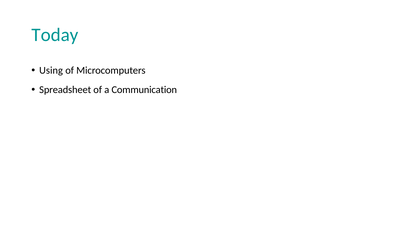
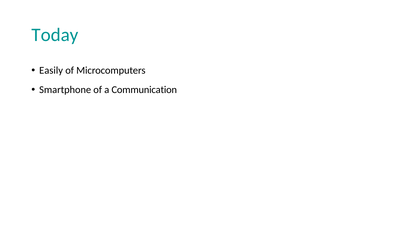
Using: Using -> Easily (51, 70)
Spreadsheet: Spreadsheet -> Smartphone (65, 90)
